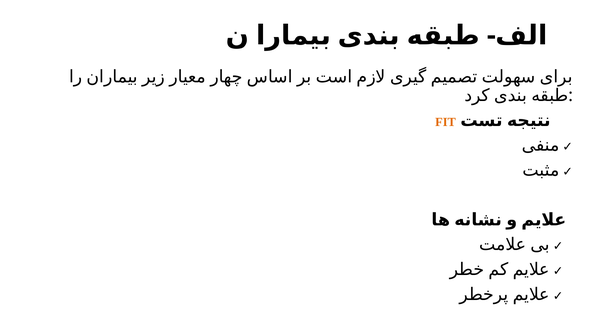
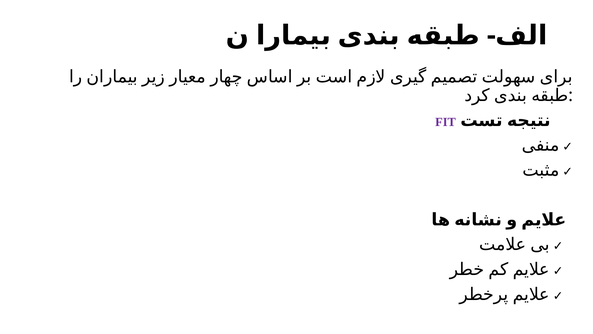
FIT colour: orange -> purple (446, 122)
